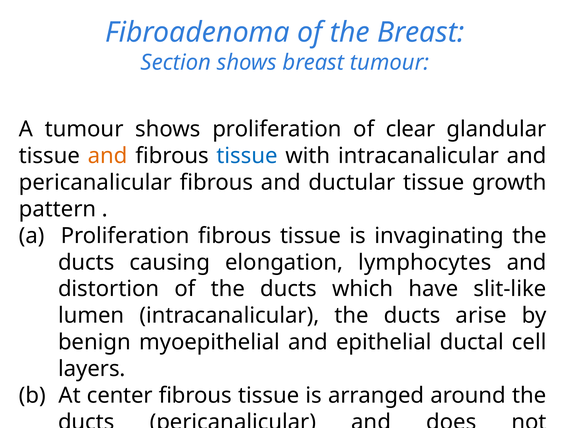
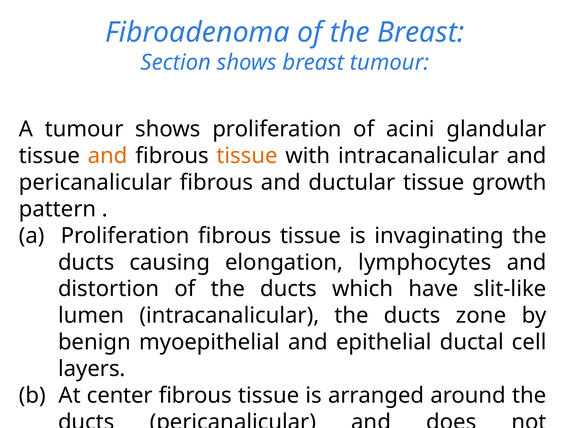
clear: clear -> acini (410, 129)
tissue colour: blue -> orange (247, 156)
arise: arise -> zone (481, 315)
